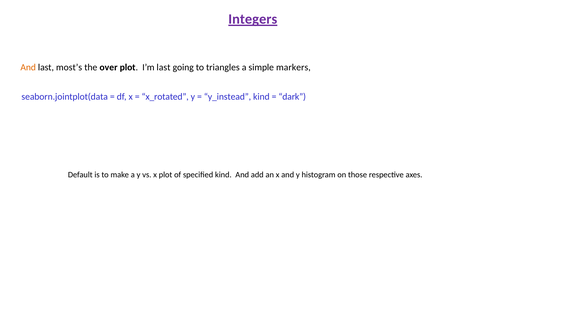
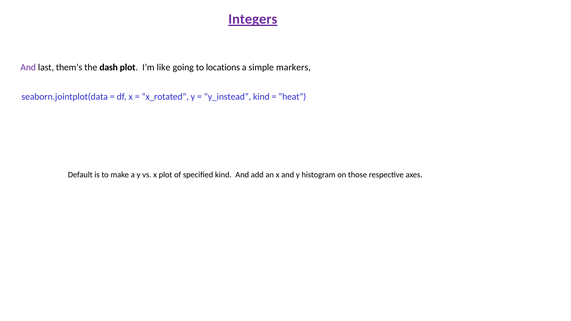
And colour: orange -> purple (28, 67)
most’s: most’s -> them’s (69, 67)
over: over -> dash (109, 67)
I’m last: last -> like (164, 67)
triangles: triangles -> locations (223, 67)
dark: dark -> heat (292, 97)
